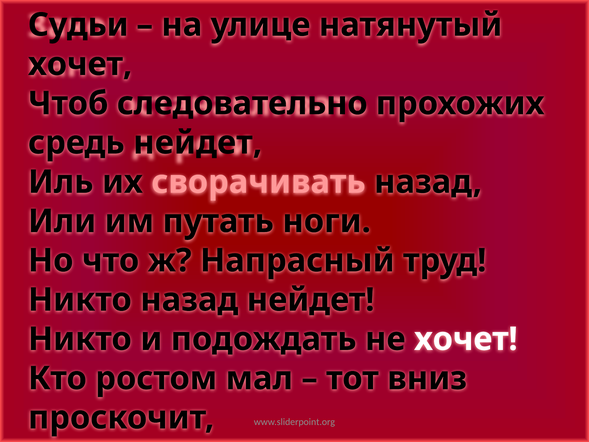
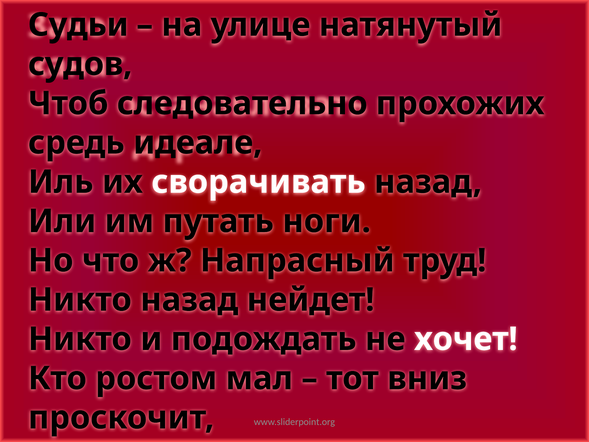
хочет: хочет -> судов (80, 64)
средь нейдет: нейдет -> идеале (198, 143)
сворачивать colour: pink -> white (259, 182)
